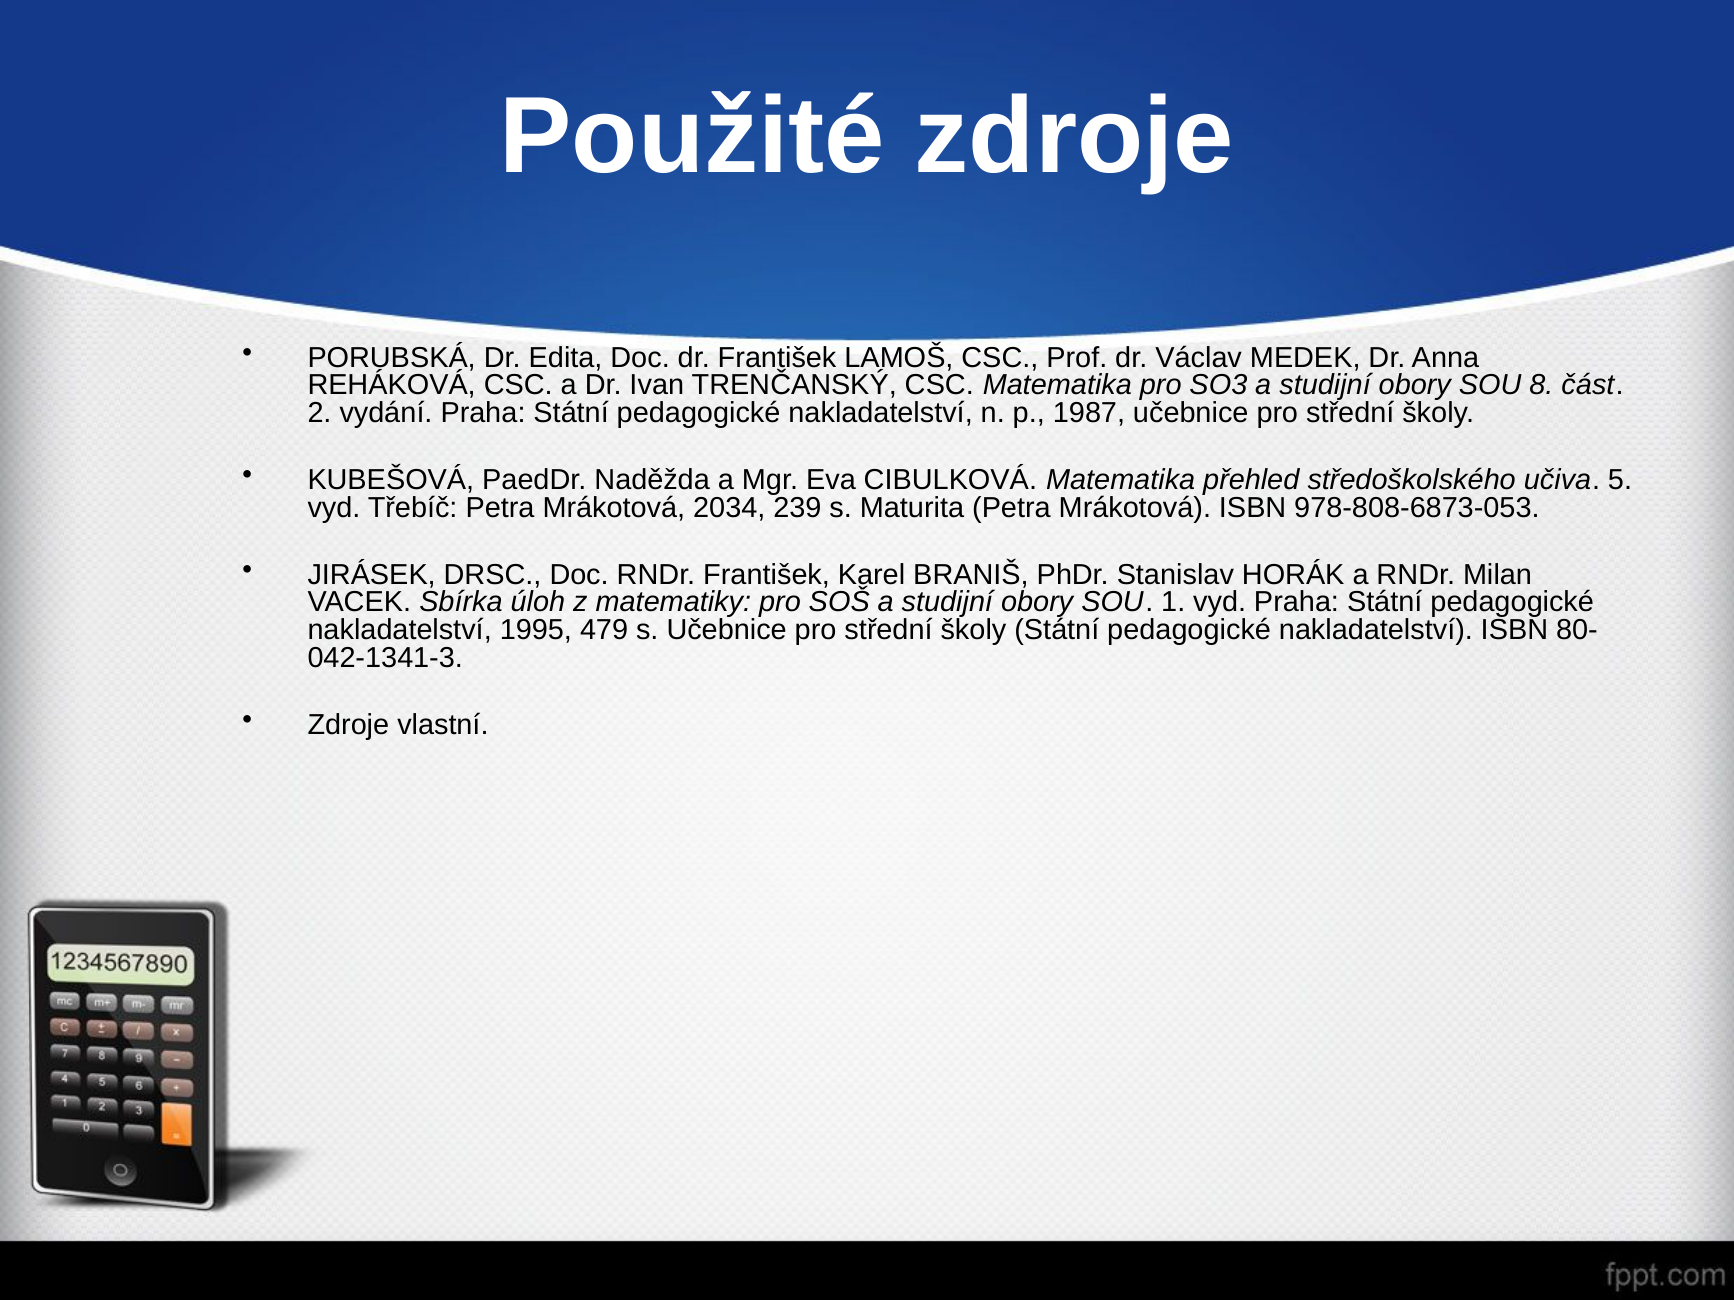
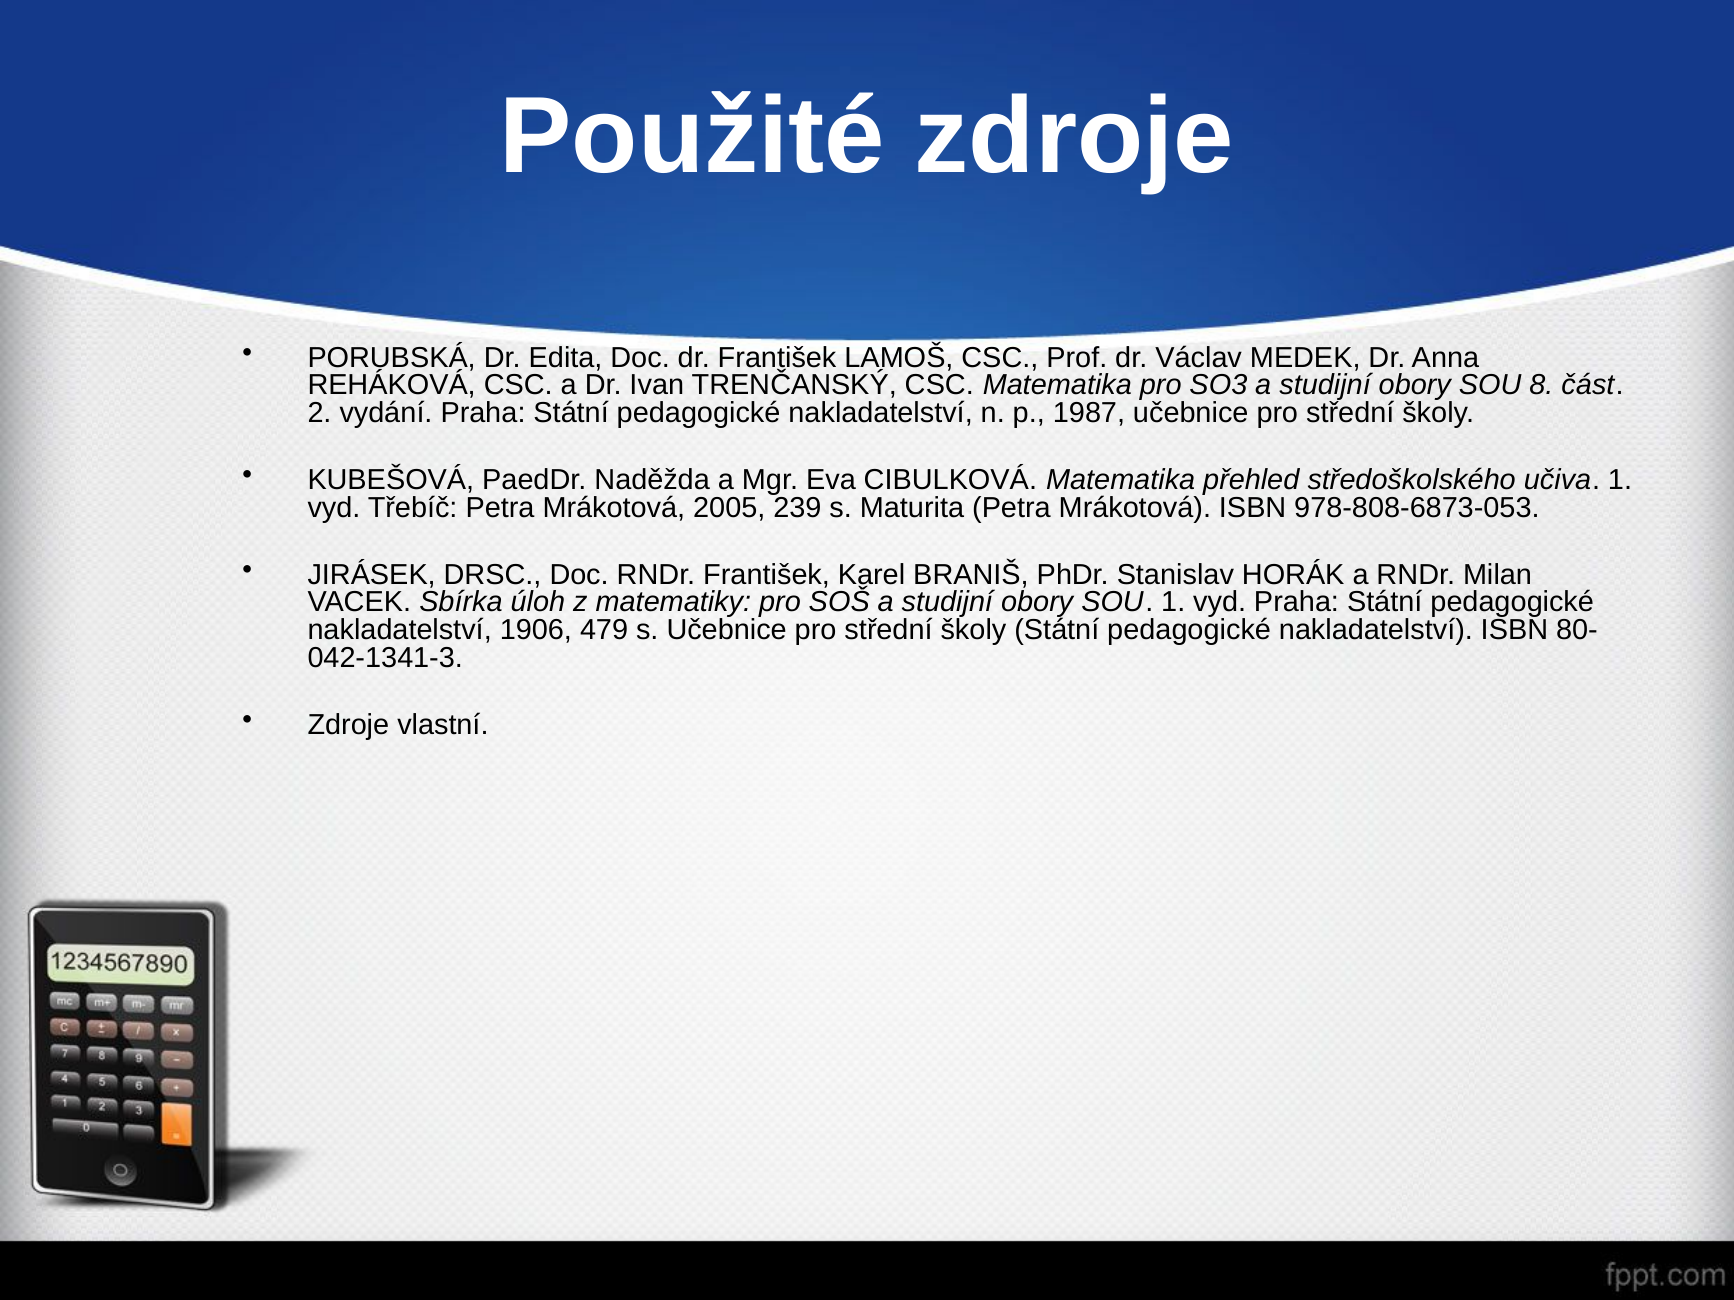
učiva 5: 5 -> 1 (1620, 480)
2034: 2034 -> 2005 (729, 508)
1995: 1995 -> 1906 (536, 630)
